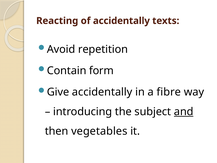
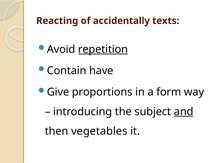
repetition underline: none -> present (103, 49)
form: form -> have (101, 71)
Give accidentally: accidentally -> proportions (102, 92)
fibre: fibre -> form (169, 92)
